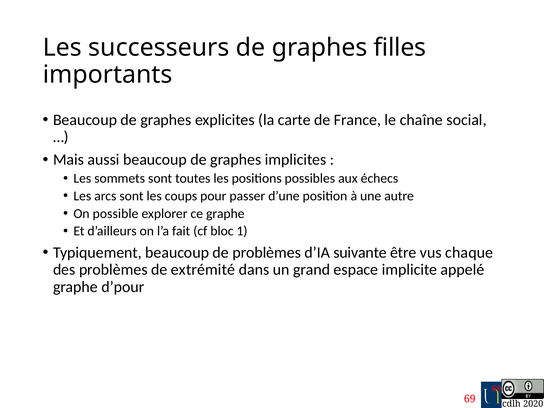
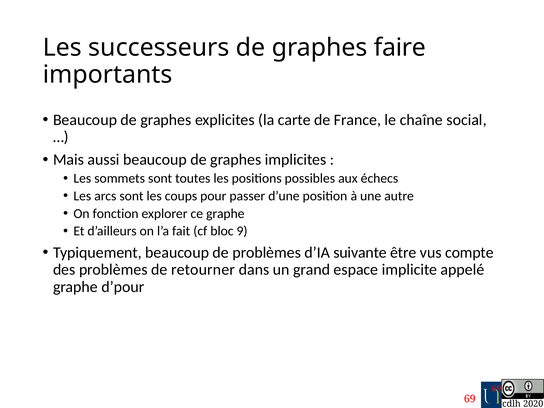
filles: filles -> faire (400, 48)
possible: possible -> fonction (116, 214)
1: 1 -> 9 (242, 231)
chaque: chaque -> compte (469, 253)
extrémité: extrémité -> retourner (203, 270)
